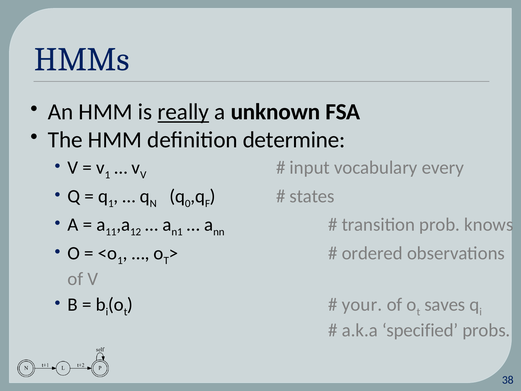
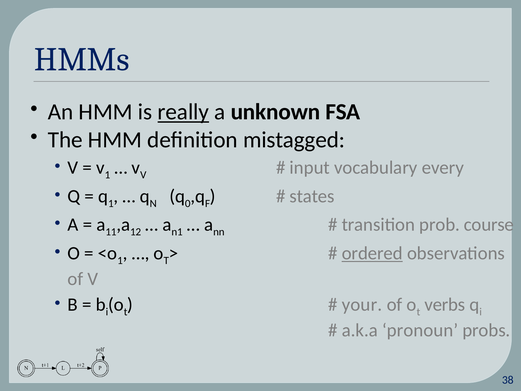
determine: determine -> mistagged (294, 140)
knows: knows -> course (489, 225)
ordered underline: none -> present (372, 253)
saves: saves -> verbs (445, 304)
specified: specified -> pronoun (420, 330)
